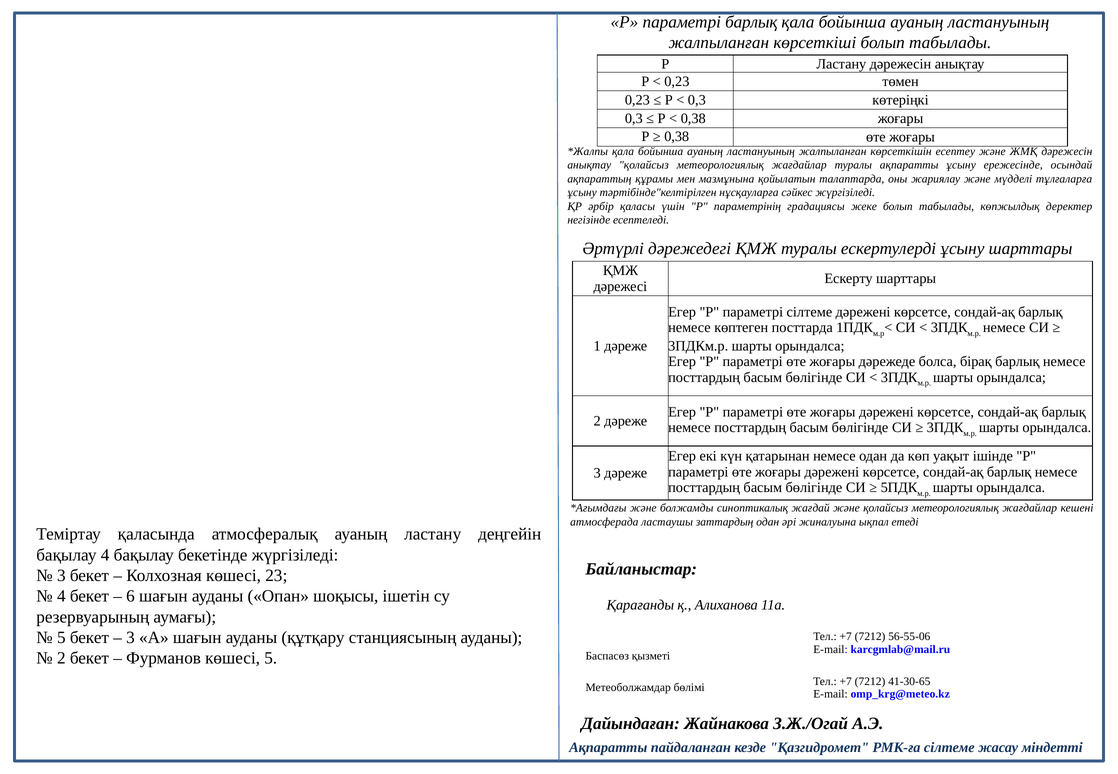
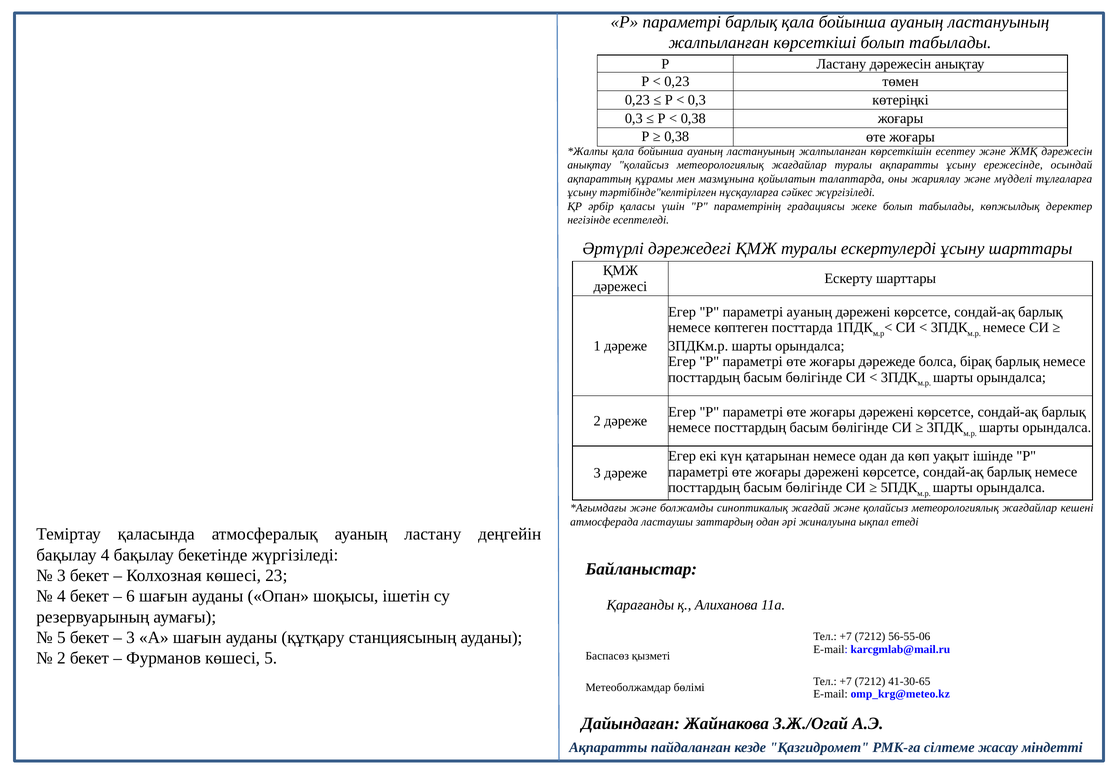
параметрі сілтеме: сілтеме -> ауаның (809, 312)
